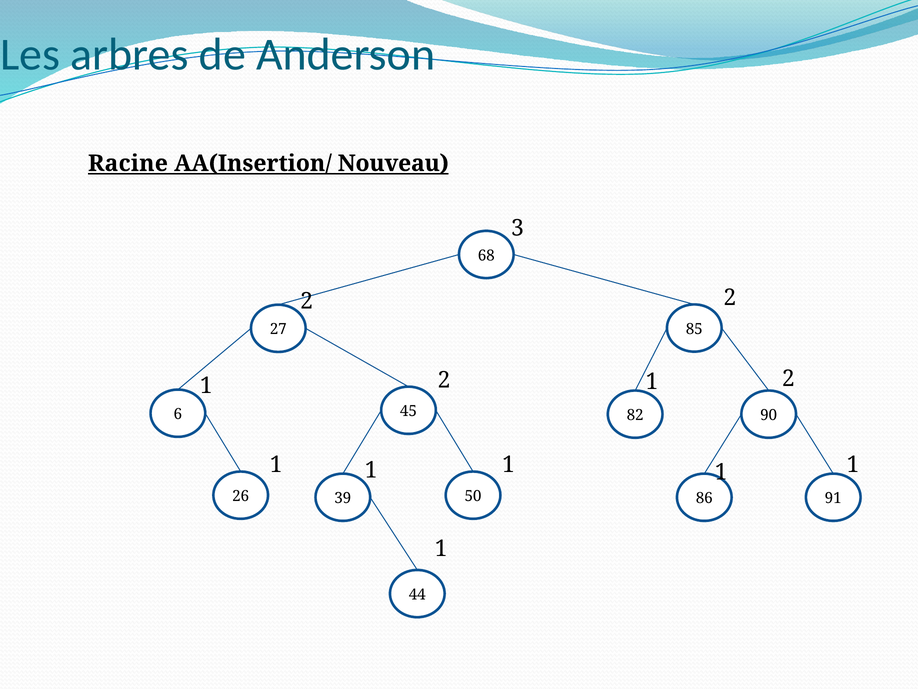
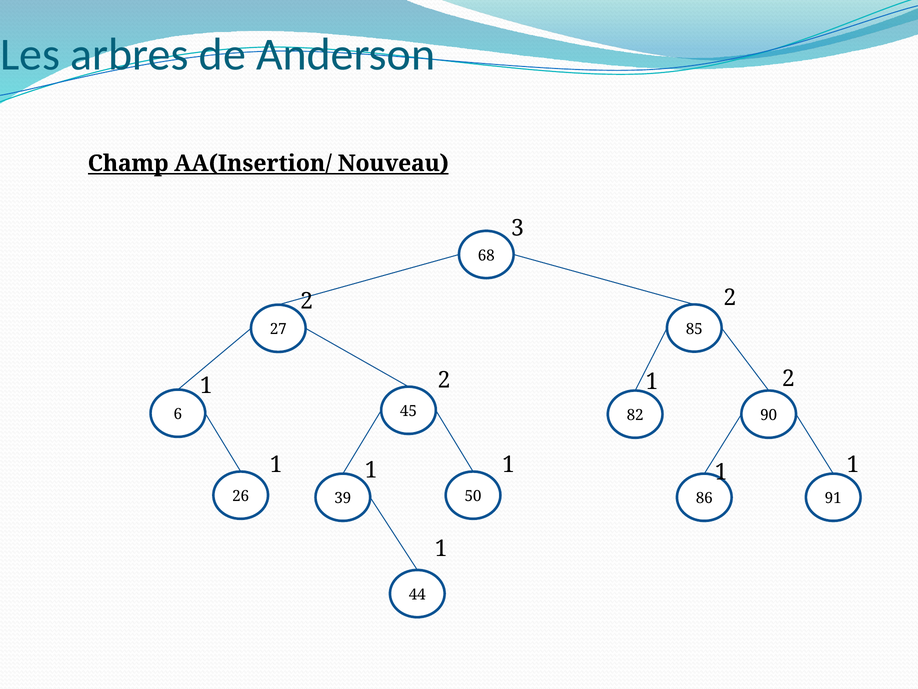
Racine: Racine -> Champ (128, 163)
